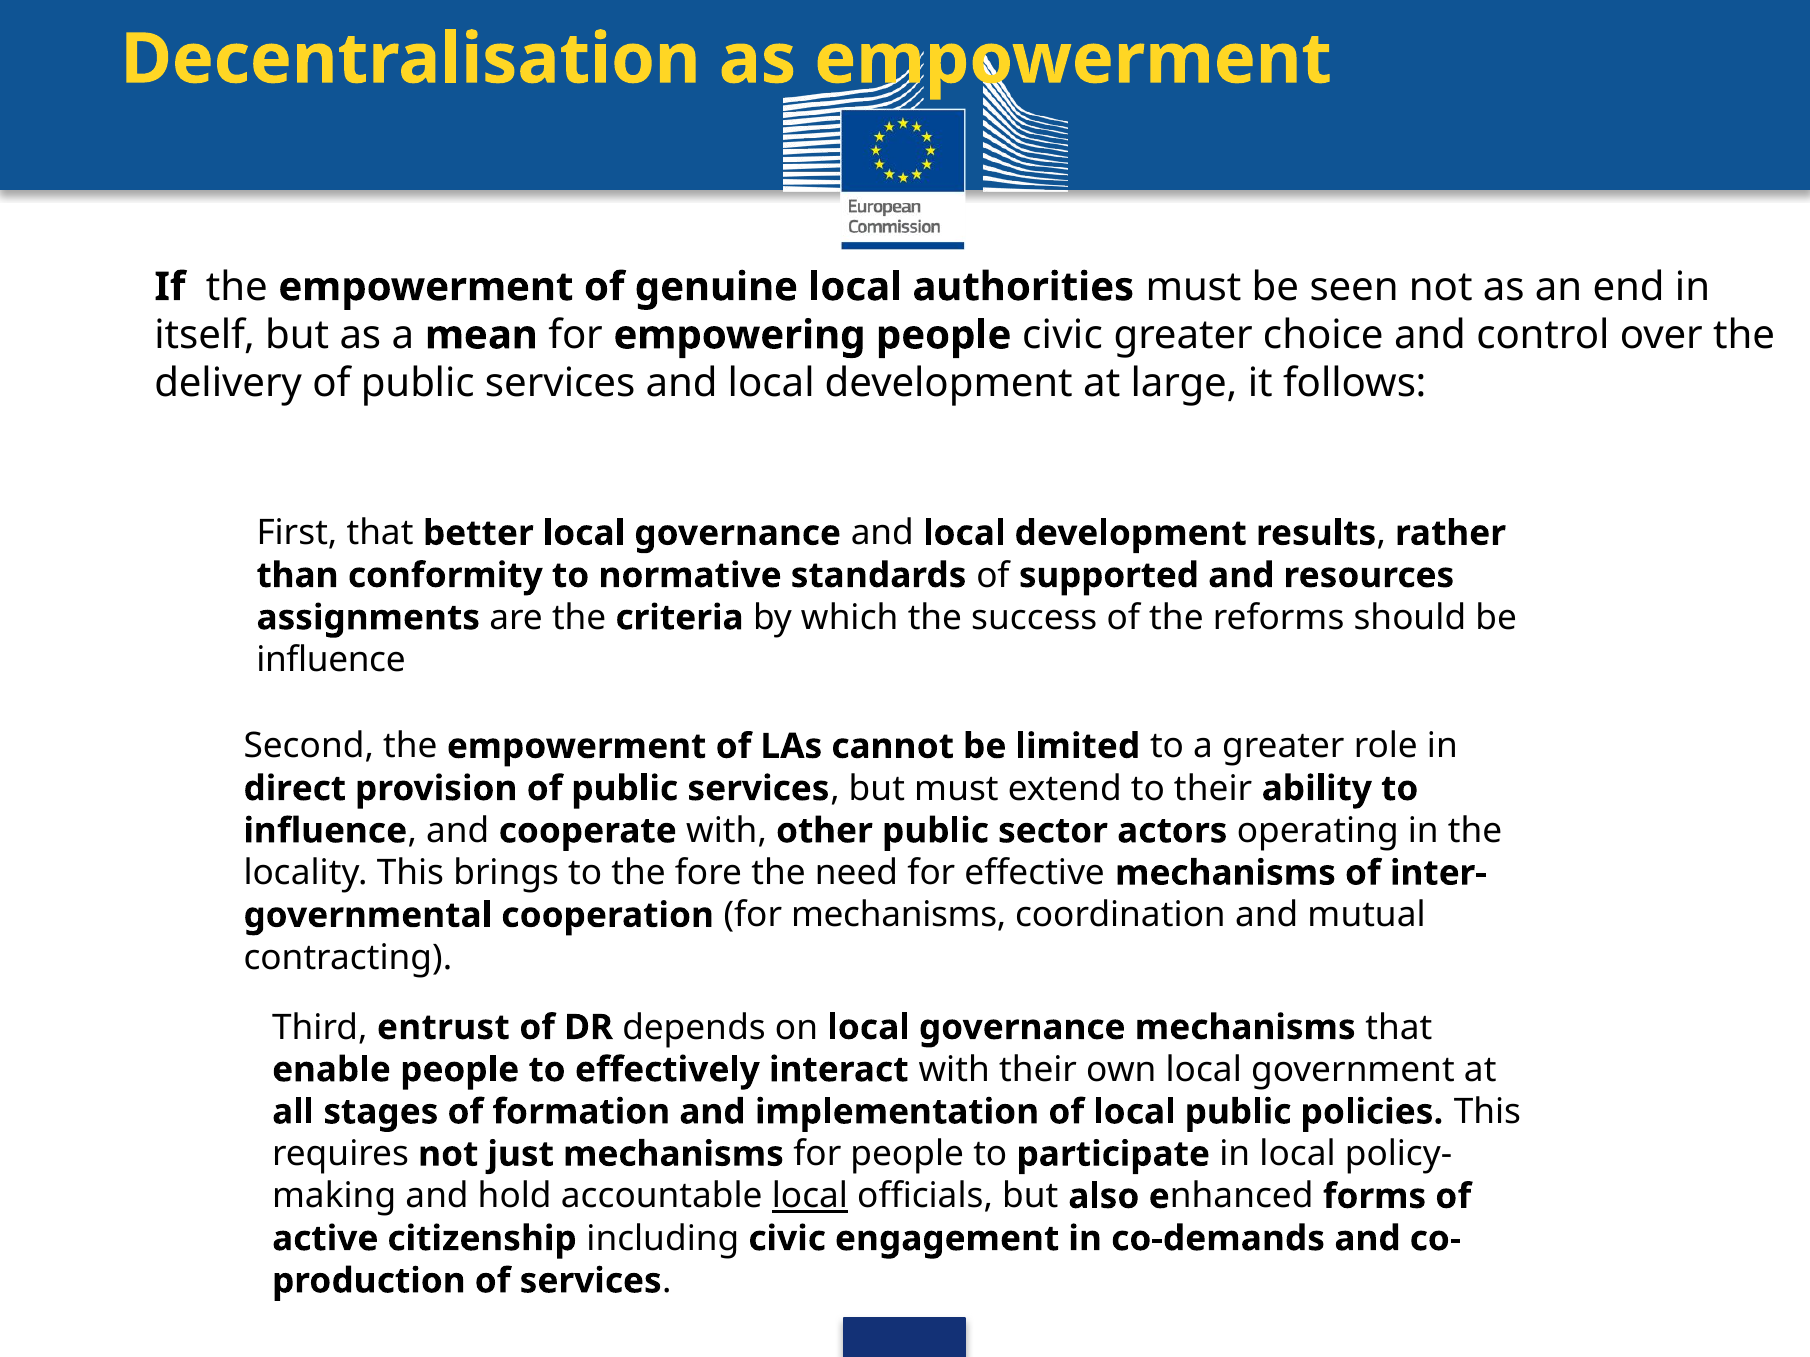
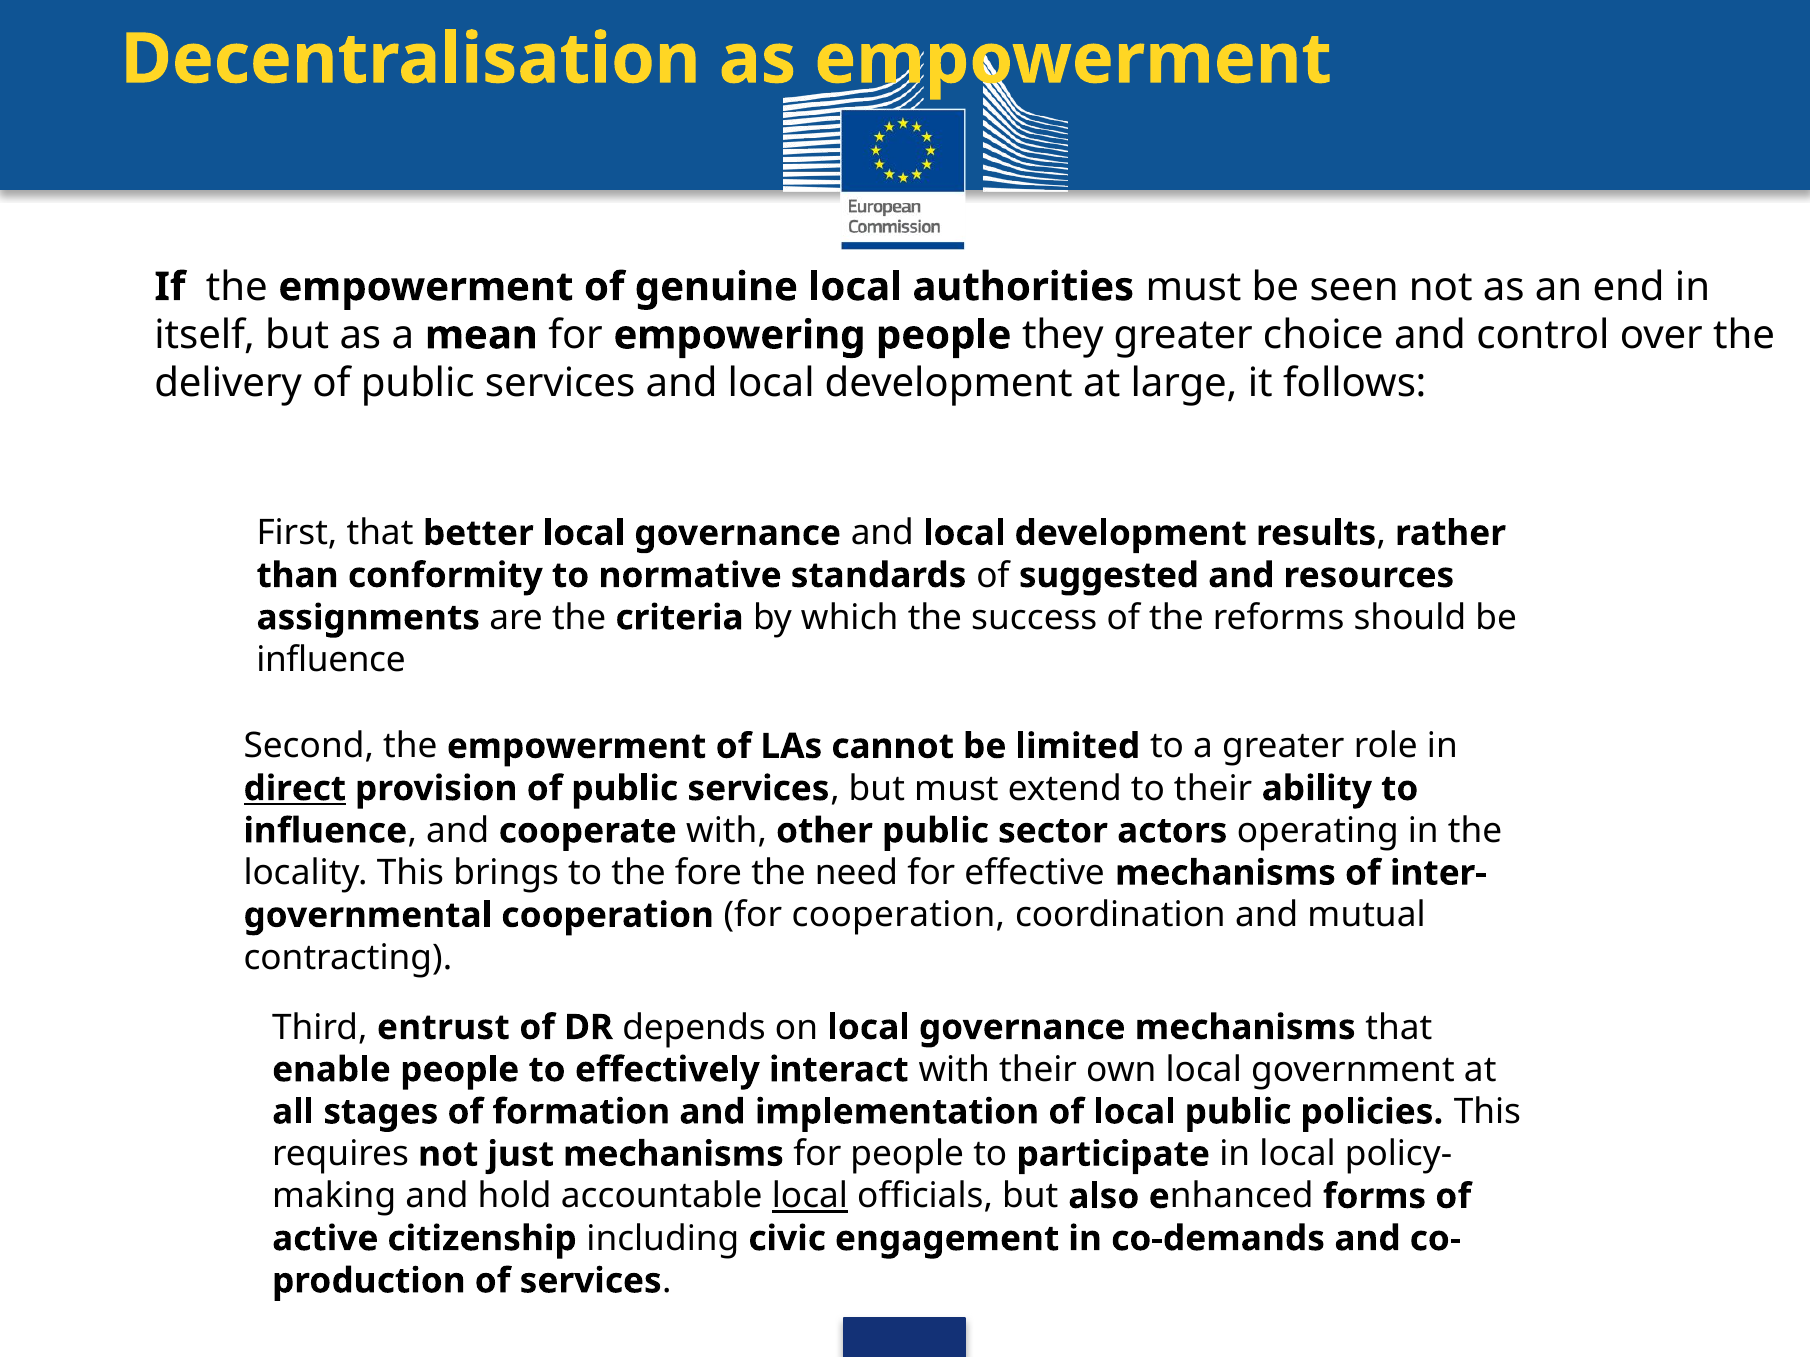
people civic: civic -> they (1063, 335)
supported: supported -> suggested (1109, 576)
direct underline: none -> present (295, 789)
for mechanisms: mechanisms -> cooperation (898, 916)
